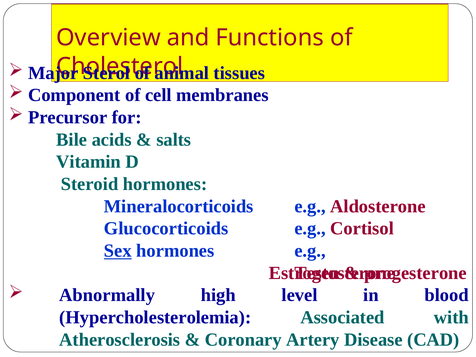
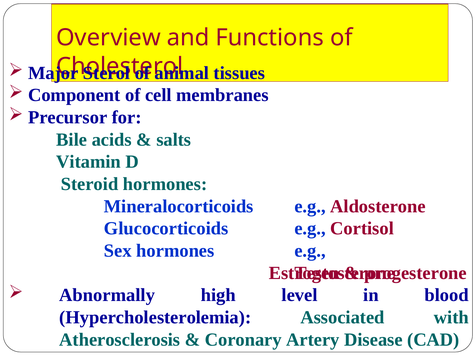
Sex underline: present -> none (118, 251)
